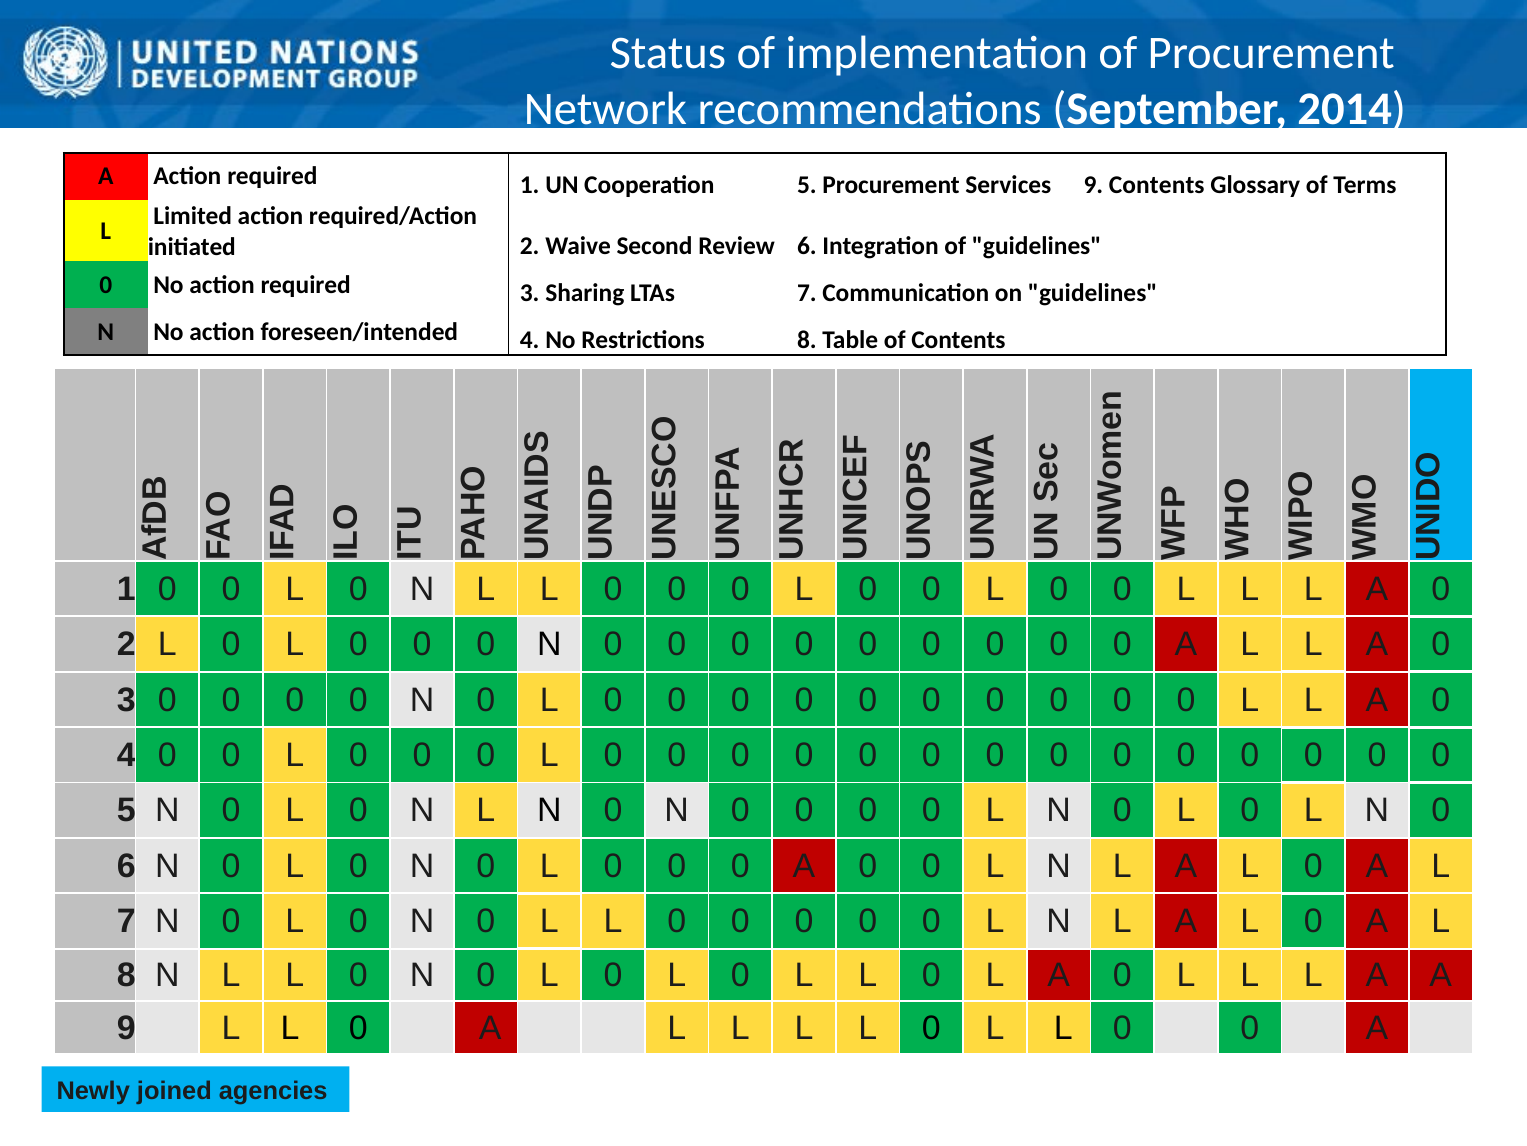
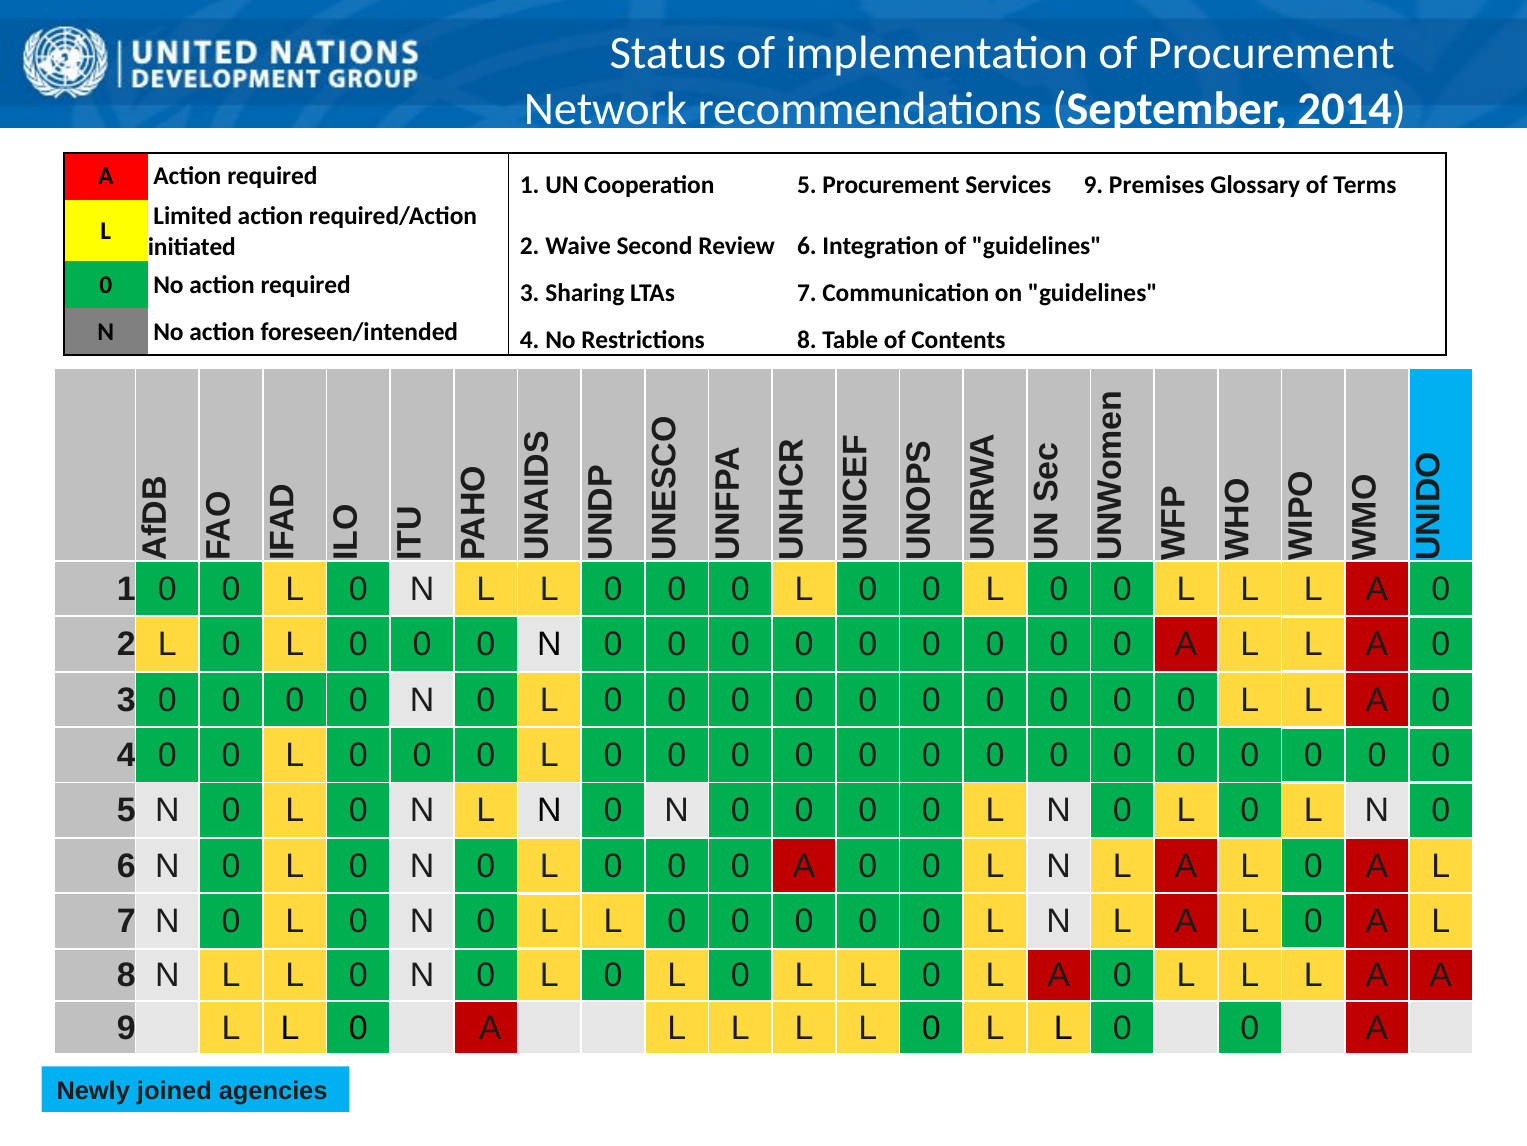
9 Contents: Contents -> Premises (1157, 185)
